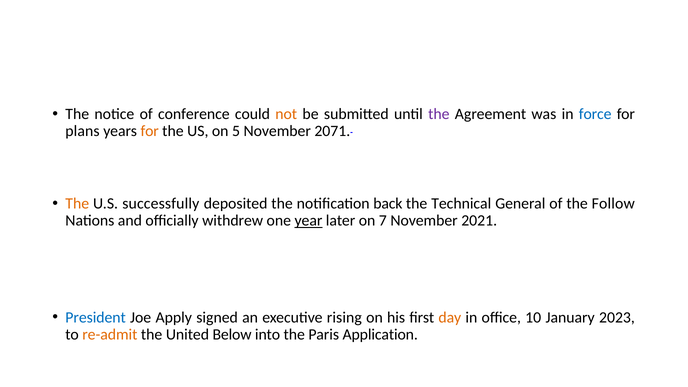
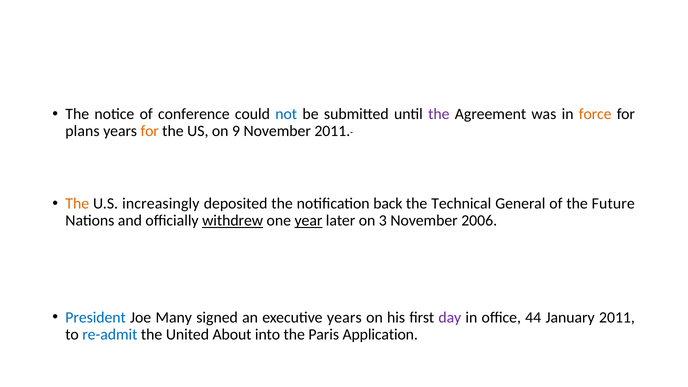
not colour: orange -> blue (286, 114)
force colour: blue -> orange (595, 114)
5: 5 -> 9 (236, 131)
November 2071: 2071 -> 2011 (332, 131)
successfully: successfully -> increasingly (161, 204)
Follow: Follow -> Future (613, 204)
withdrew underline: none -> present (233, 221)
7: 7 -> 3 (383, 221)
2021: 2021 -> 2006 (479, 221)
Apply: Apply -> Many (174, 317)
executive rising: rising -> years (344, 317)
day colour: orange -> purple (450, 317)
10: 10 -> 44 (533, 317)
January 2023: 2023 -> 2011 (617, 317)
re-admit colour: orange -> blue (110, 334)
Below: Below -> About (232, 334)
